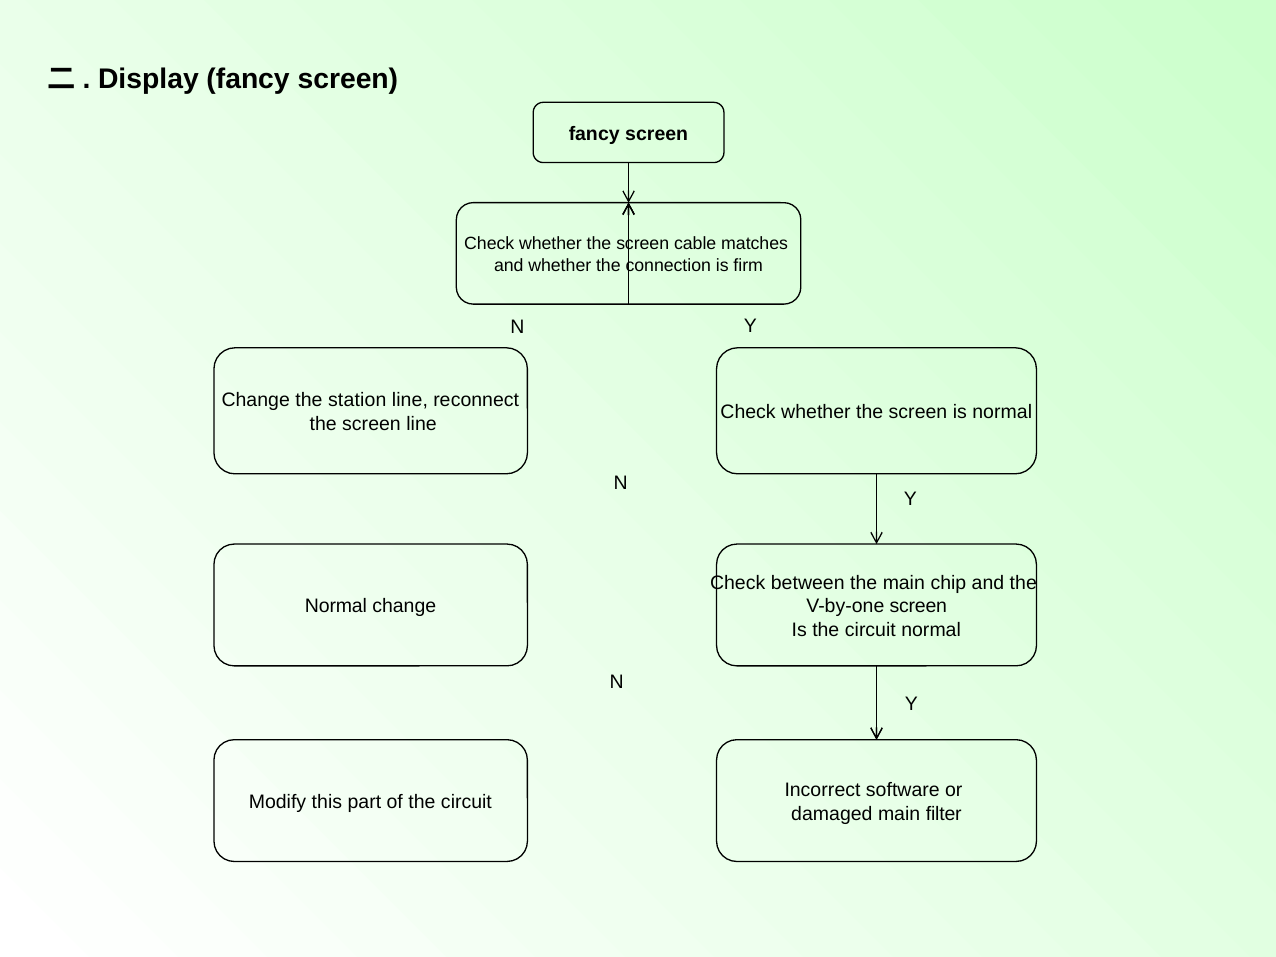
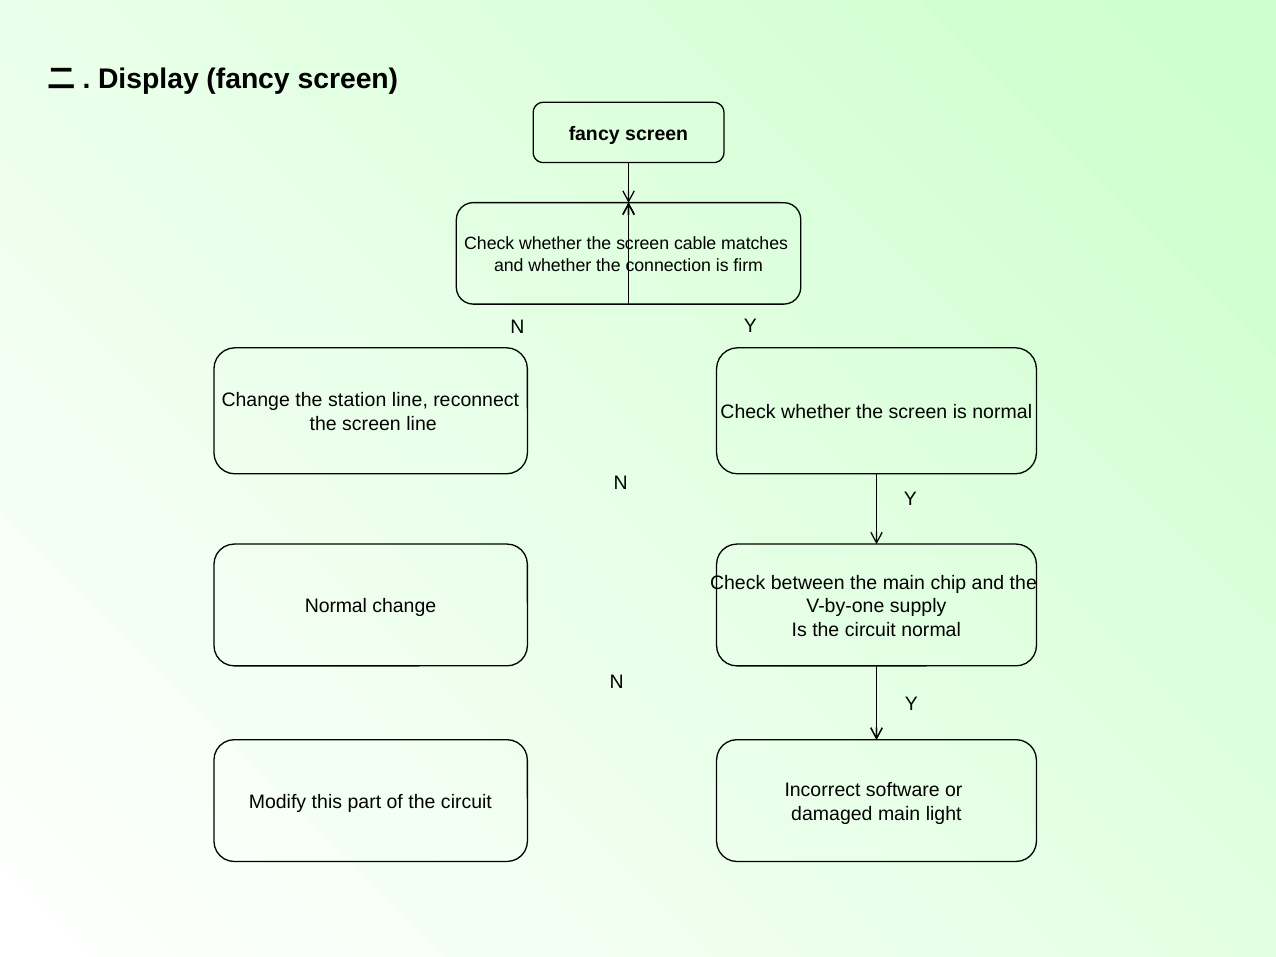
V-by-one screen: screen -> supply (918, 606)
filter: filter -> light (944, 814)
